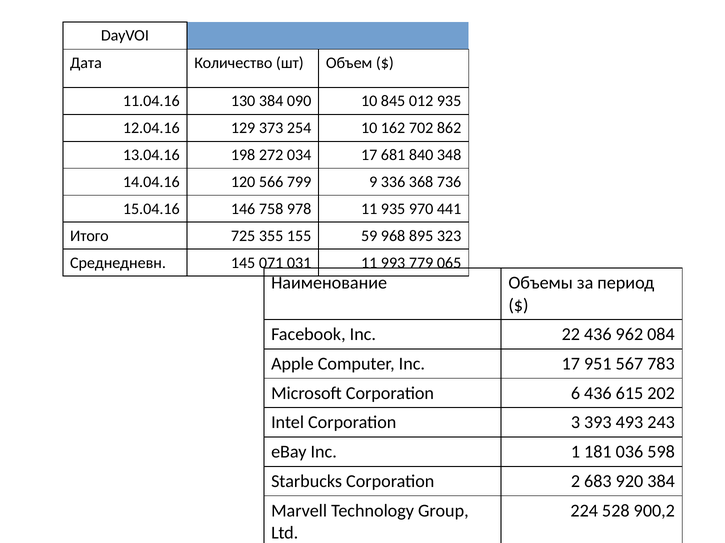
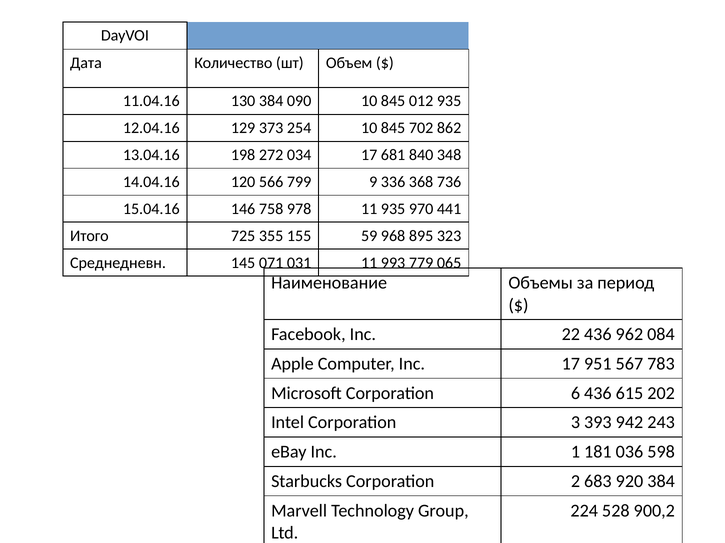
254 10 162: 162 -> 845 (393, 128)
493: 493 -> 942 (629, 423)
